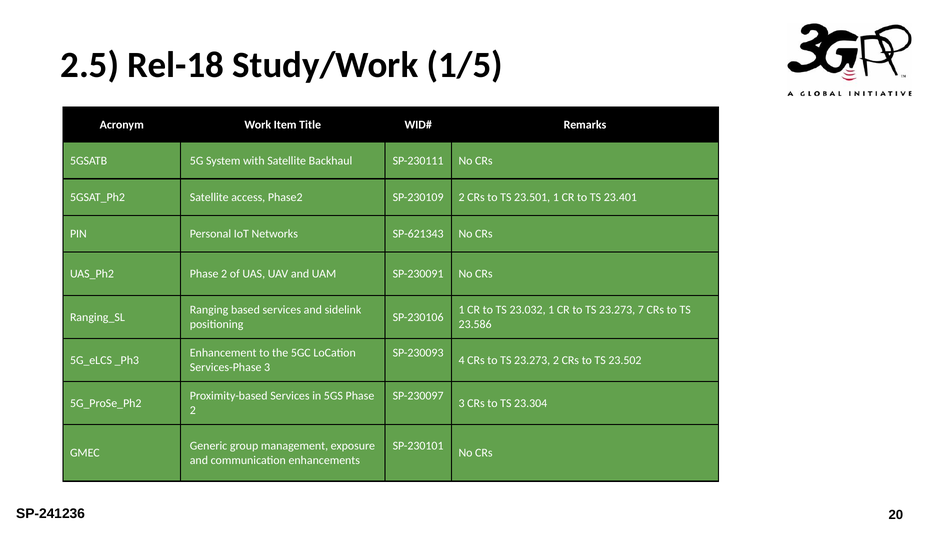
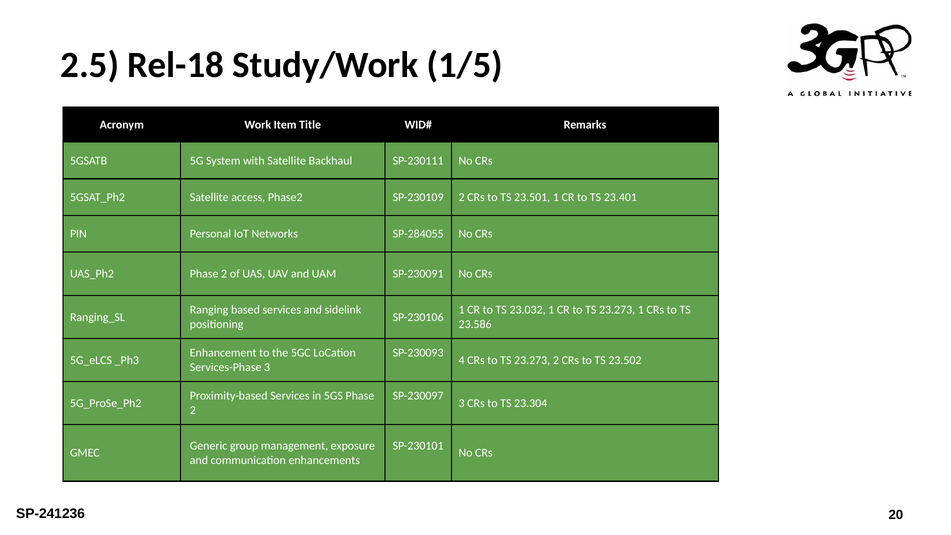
SP-621343: SP-621343 -> SP-284055 (418, 234)
23.273 7: 7 -> 1 (641, 310)
